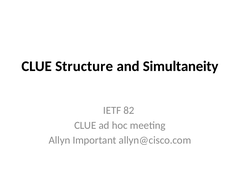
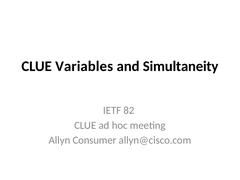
Structure: Structure -> Variables (84, 66)
Important: Important -> Consumer (95, 140)
